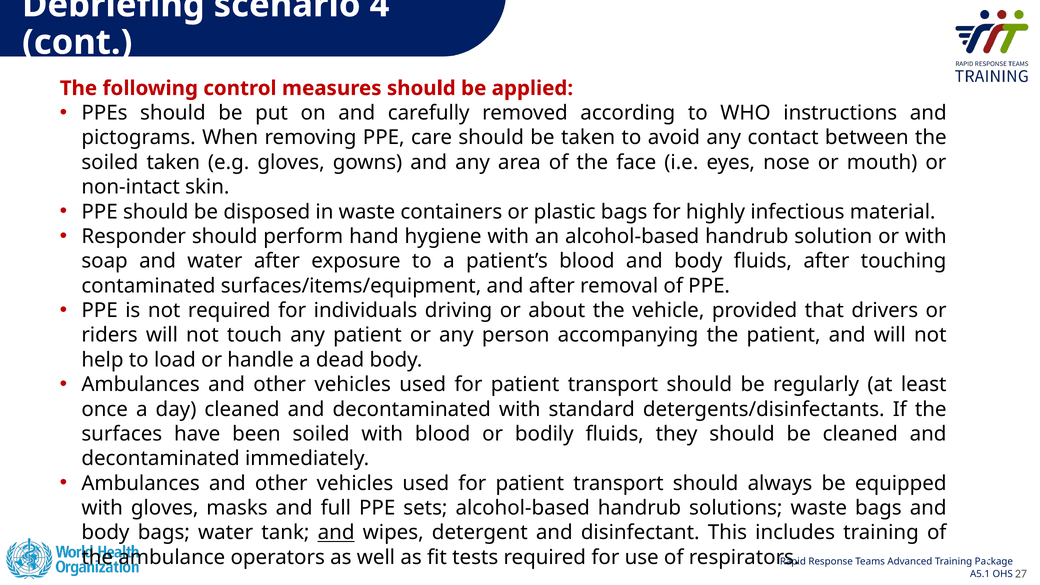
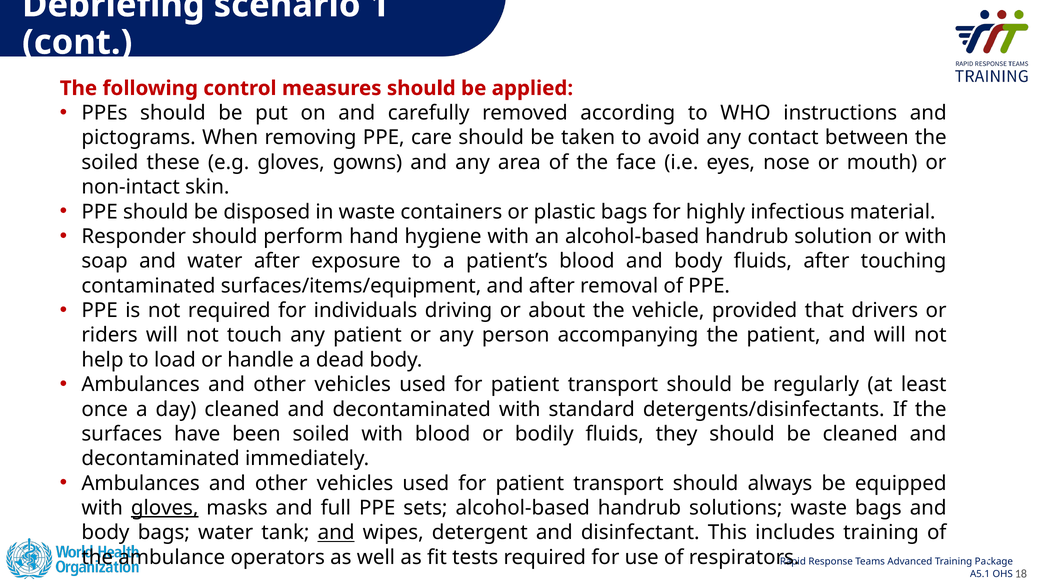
scenario 4: 4 -> 1 (380, 5)
soiled taken: taken -> these (173, 162)
gloves underline: none -> present (165, 508)
27: 27 -> 18 (1021, 574)
